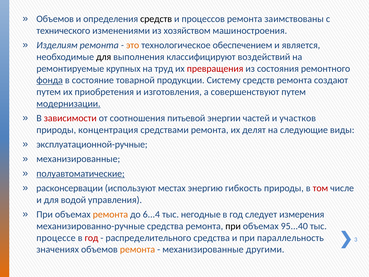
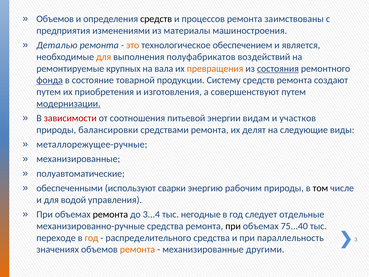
технического: технического -> предприятия (63, 31)
хозяйством: хозяйством -> материалы (187, 31)
Изделиям: Изделиям -> Деталью (57, 45)
для colour: black -> orange (104, 57)
классифицируют: классифицируют -> полуфабрикатов (201, 57)
труд: труд -> вала (164, 68)
превращения colour: red -> orange (215, 68)
состояния underline: none -> present (278, 68)
частей: частей -> видам (256, 118)
концентрация: концентрация -> балансировки (108, 130)
эксплуатационной-ручные: эксплуатационной-ручные -> металлорежущее-ручные (92, 144)
полуавтоматические underline: present -> none (81, 173)
расконсервации: расконсервации -> обеспеченными (70, 188)
местах: местах -> сварки (172, 188)
гибкость: гибкость -> рабочим (243, 188)
том colour: red -> black (320, 188)
ремонта colour: orange -> black (110, 214)
6...4: 6...4 -> 3...4 (151, 214)
измерения: измерения -> отдельные (302, 214)
95...40: 95...40 -> 75...40 (294, 226)
процессе: процессе -> переходе (56, 238)
год colour: red -> orange (91, 238)
